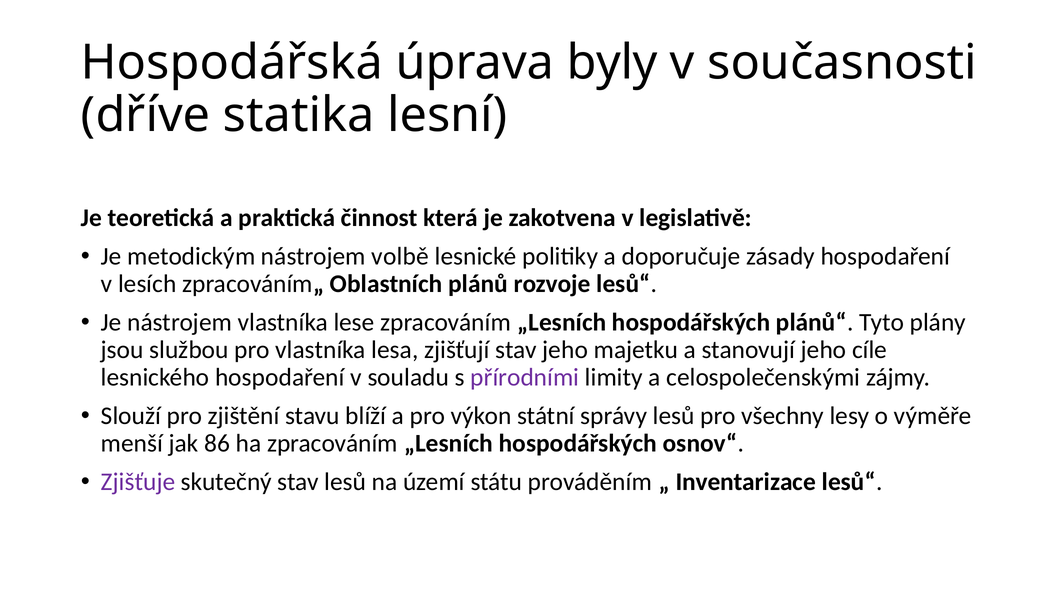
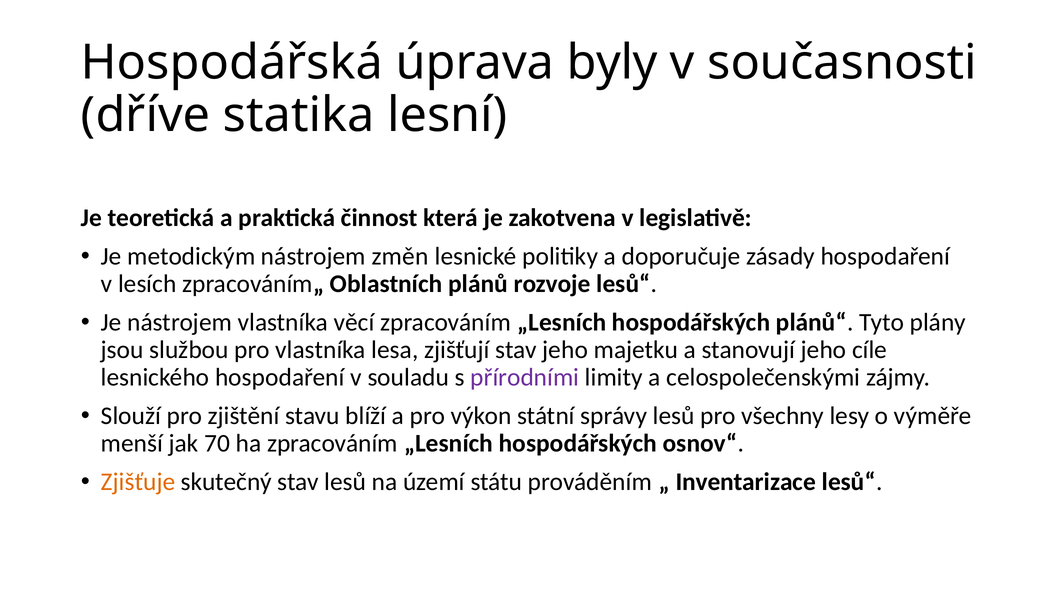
volbě: volbě -> změn (400, 257)
lese: lese -> věcí (354, 323)
86: 86 -> 70 (217, 444)
Zjišťuje colour: purple -> orange (138, 482)
